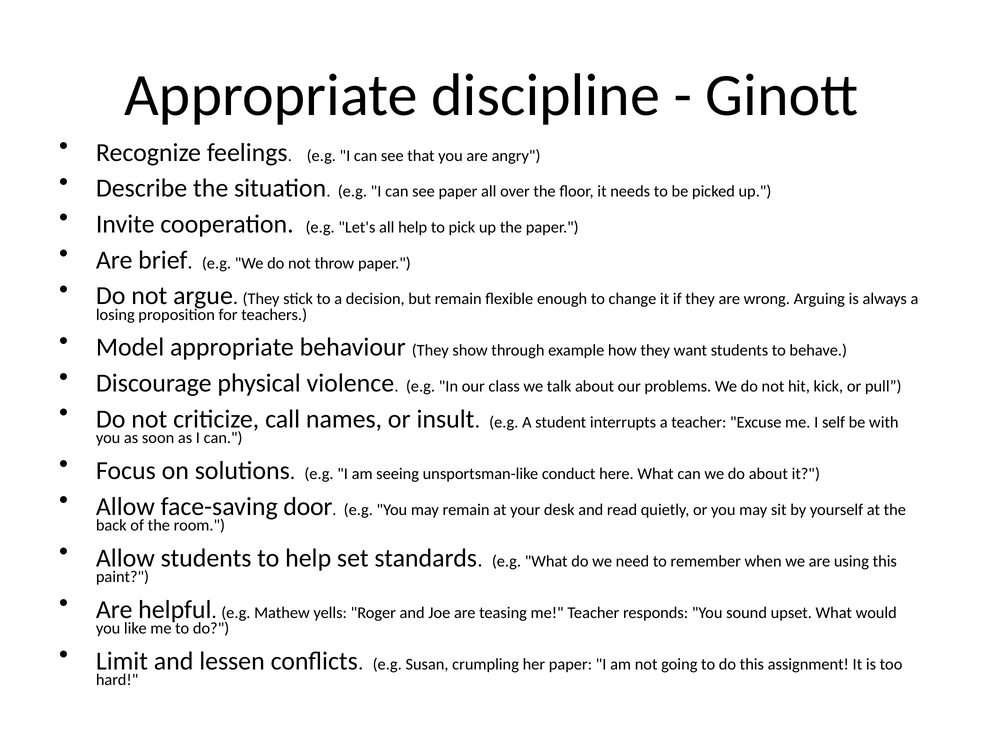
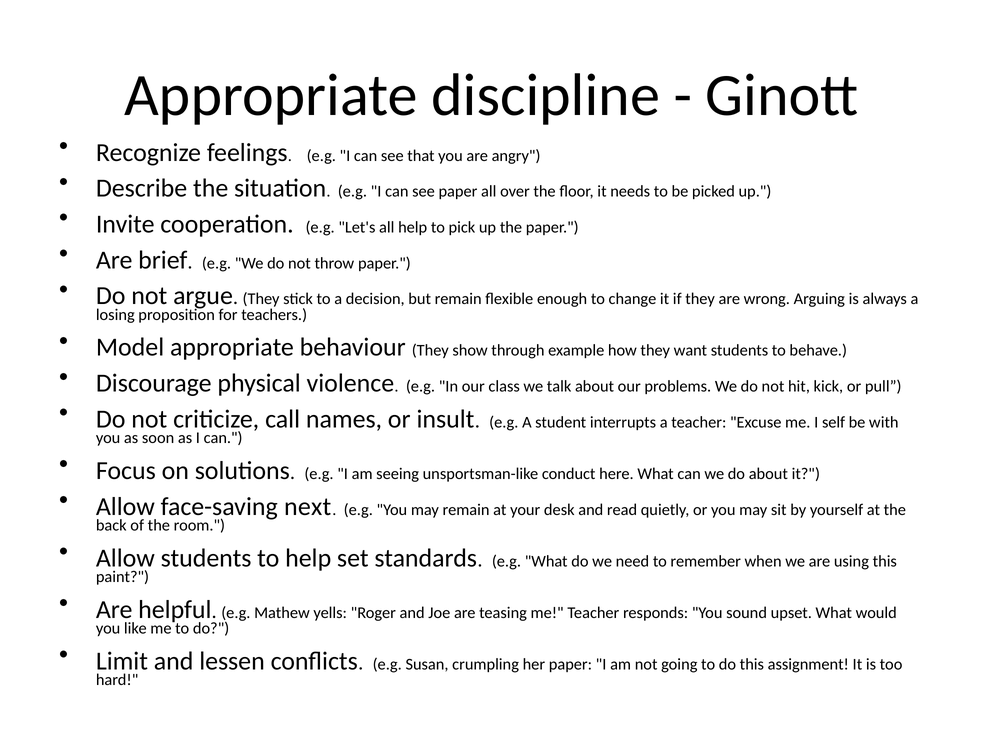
door: door -> next (308, 506)
